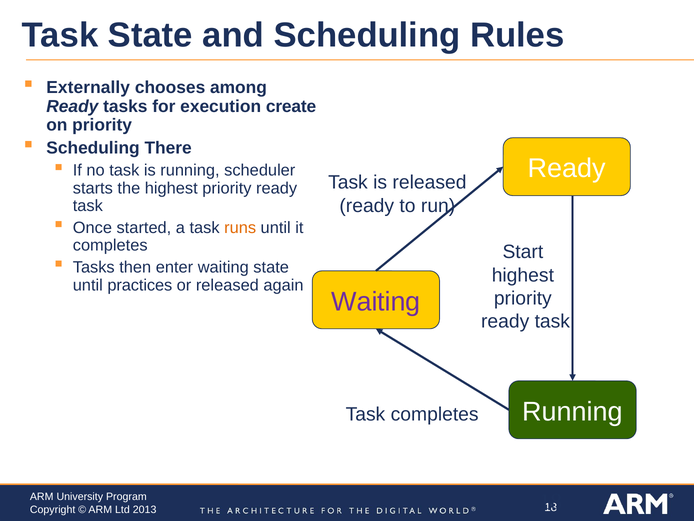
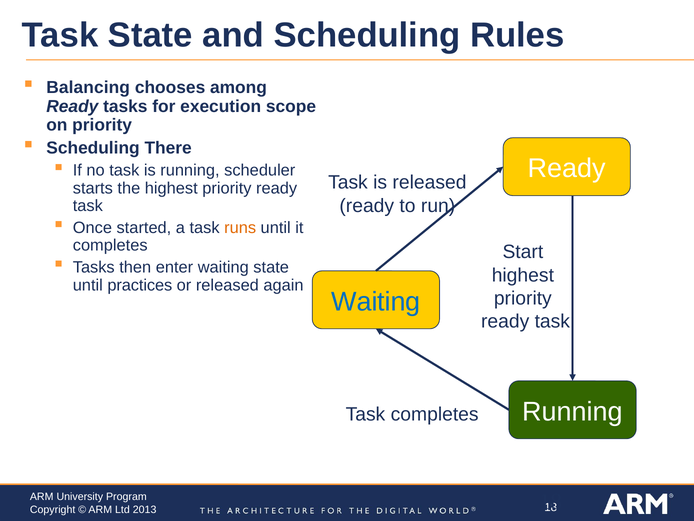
Externally: Externally -> Balancing (88, 87)
create: create -> scope (291, 106)
Waiting colour: purple -> blue (376, 301)
